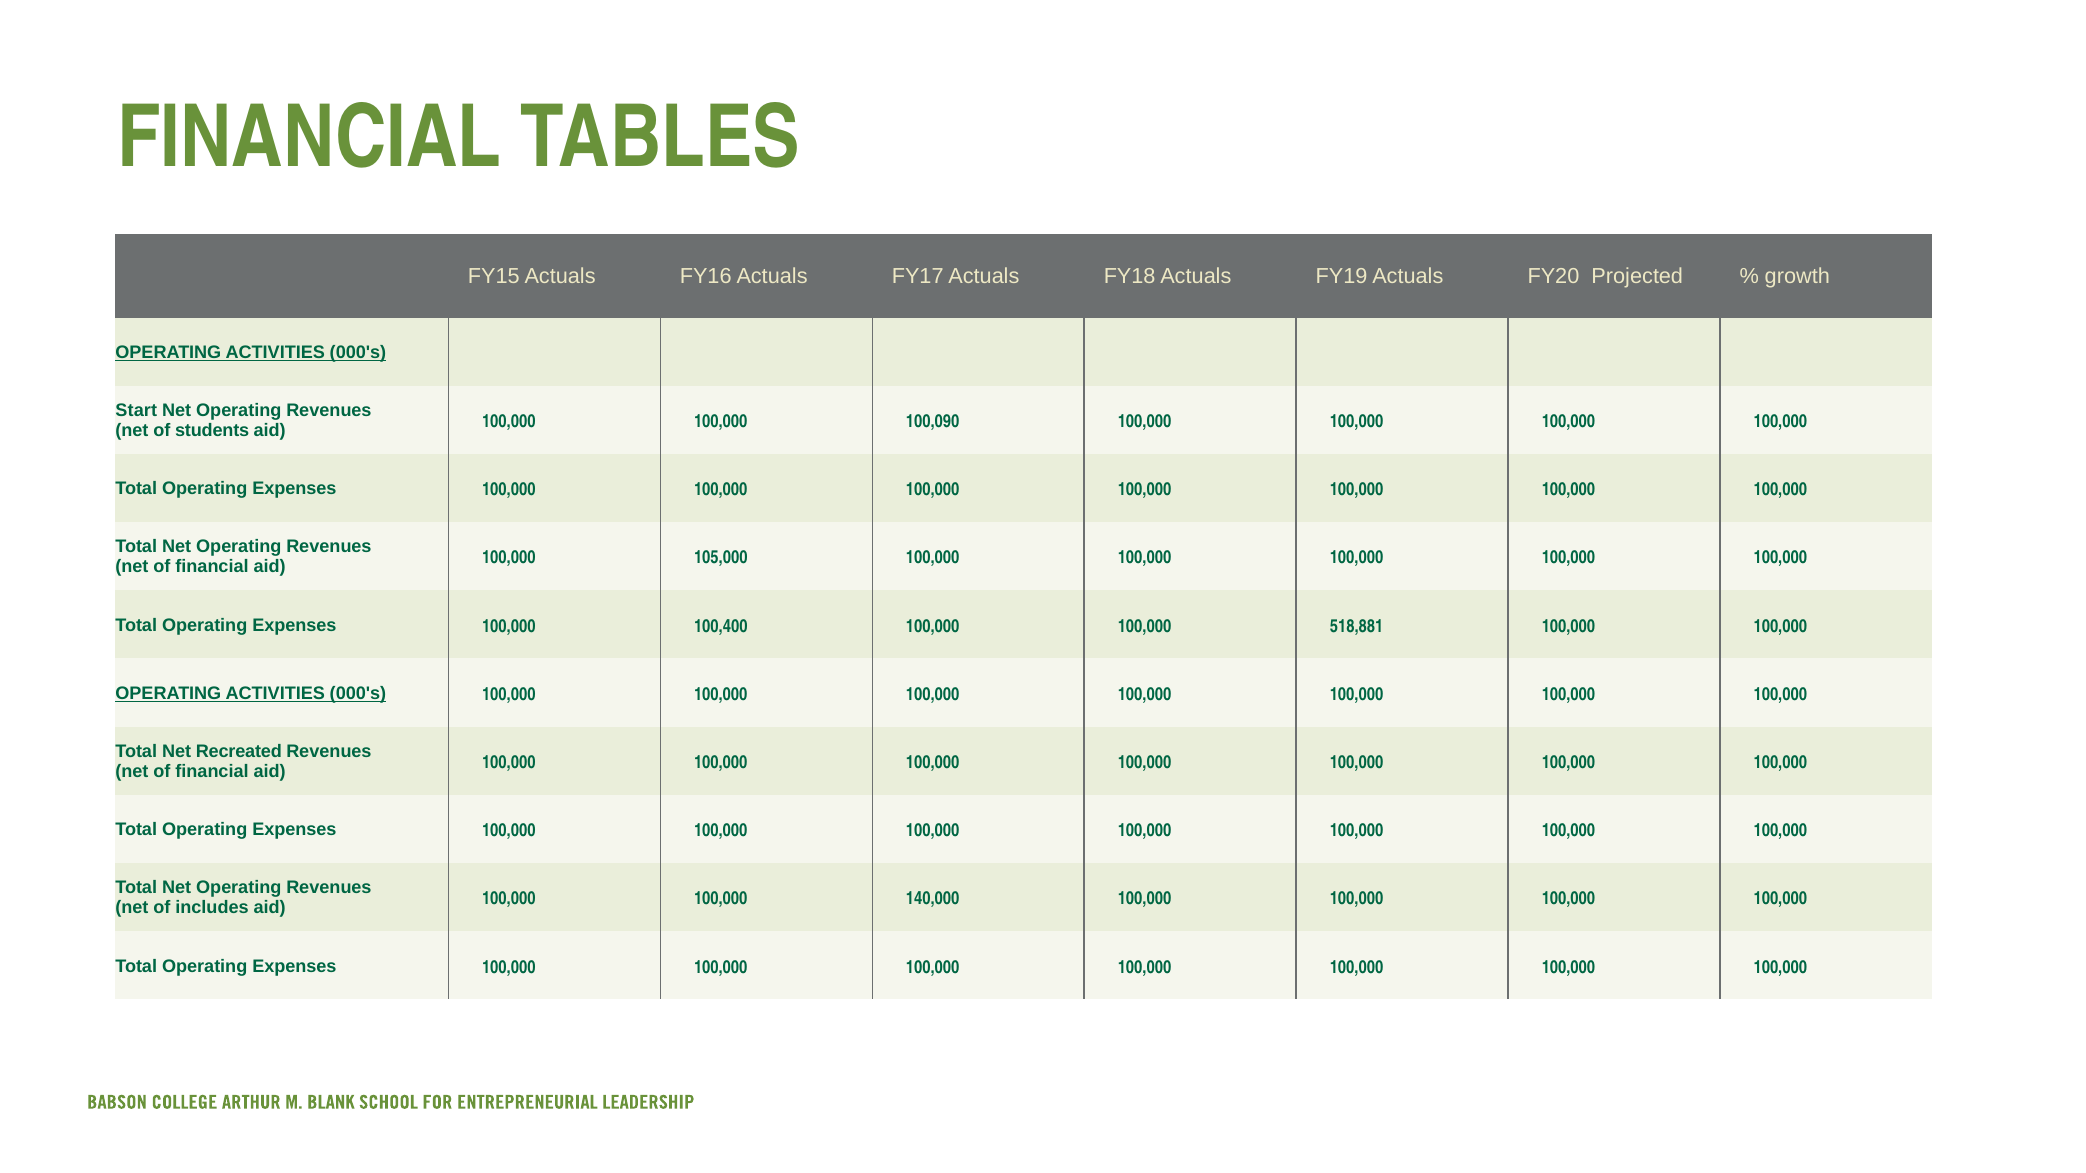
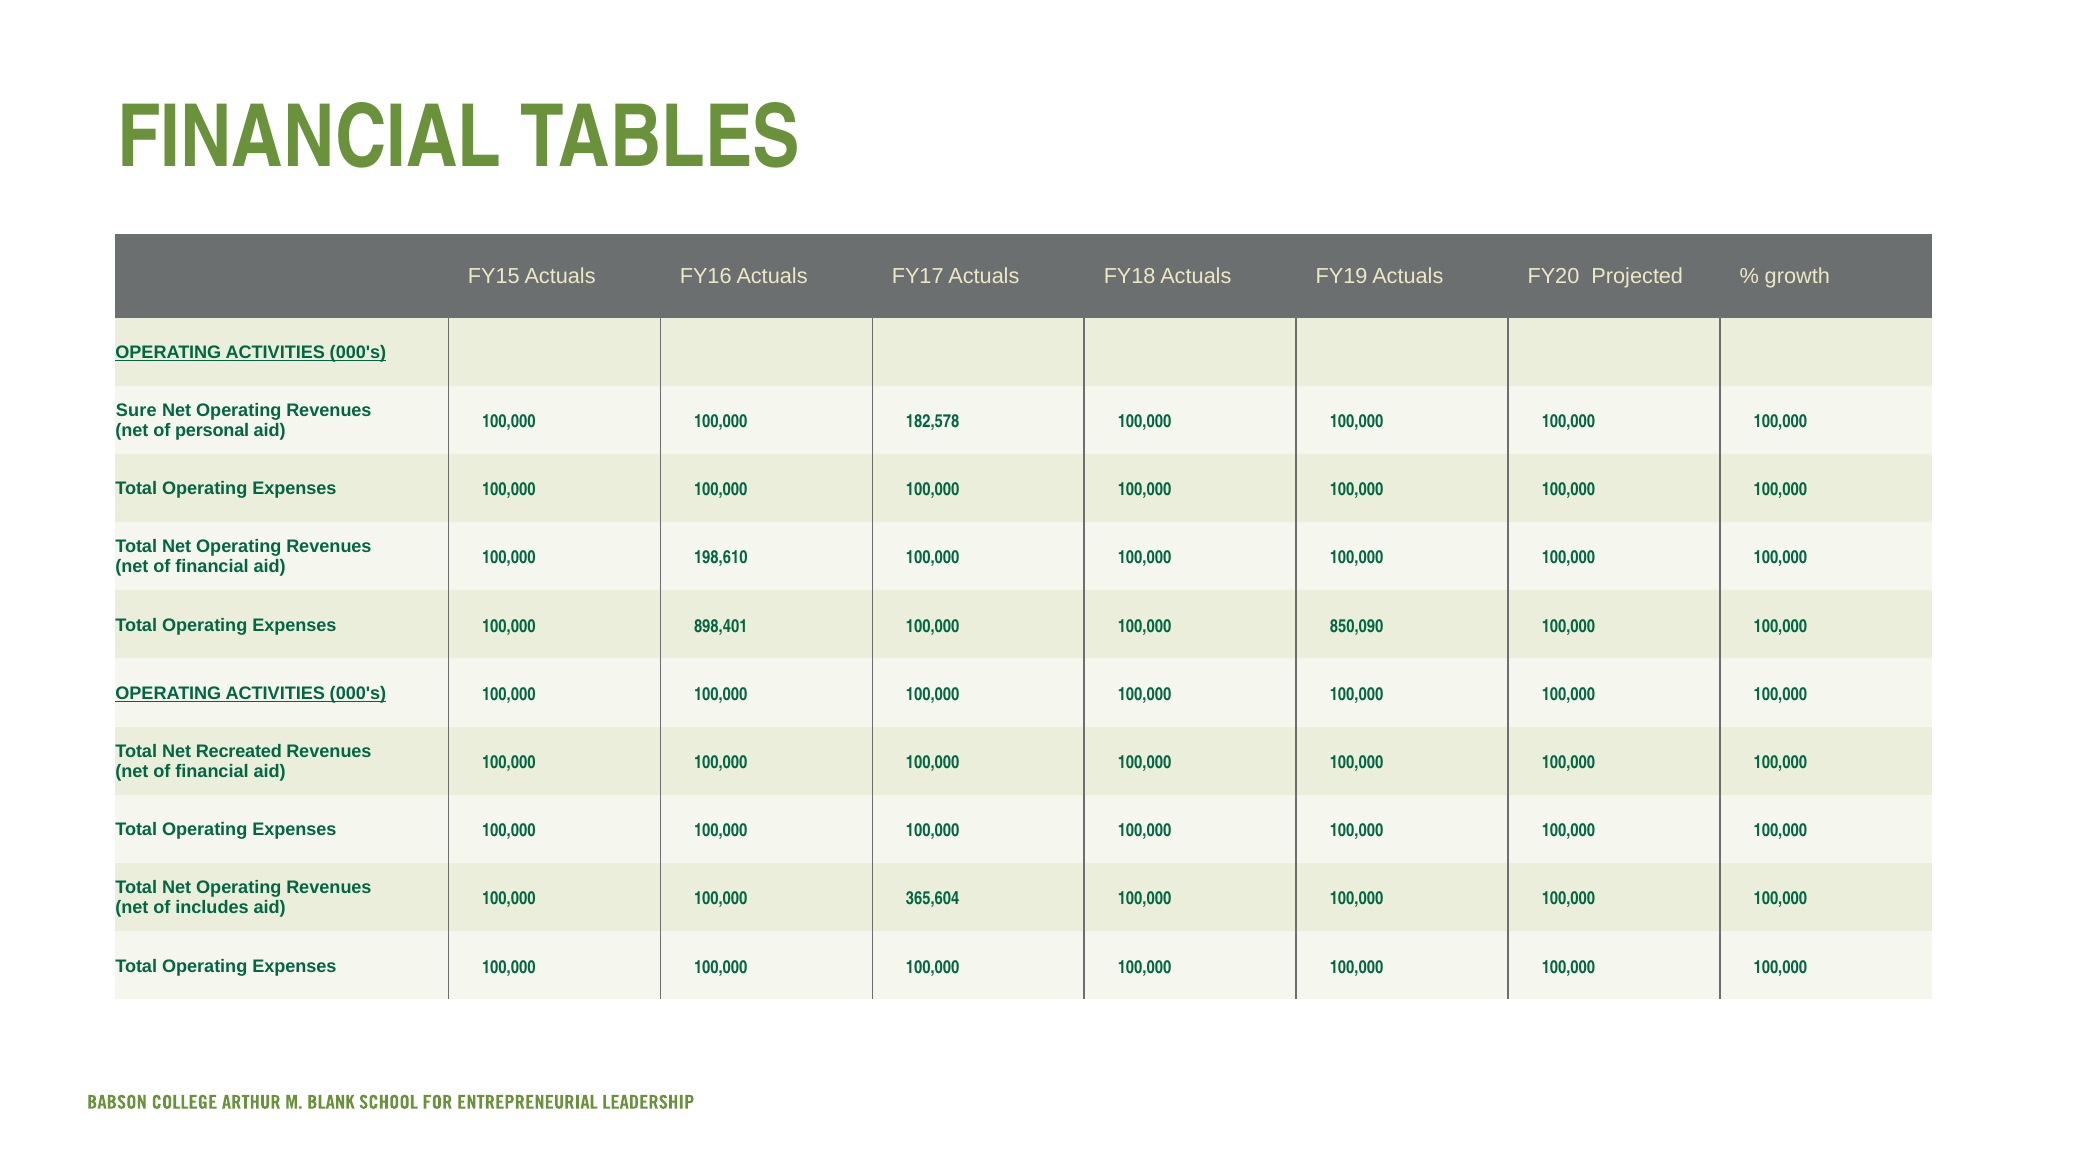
Start: Start -> Sure (136, 411)
students: students -> personal (212, 431)
100,090: 100,090 -> 182,578 (933, 422)
105,000: 105,000 -> 198,610 (721, 558)
100,400: 100,400 -> 898,401 (721, 626)
518,881: 518,881 -> 850,090 (1357, 626)
140,000: 140,000 -> 365,604 (933, 899)
